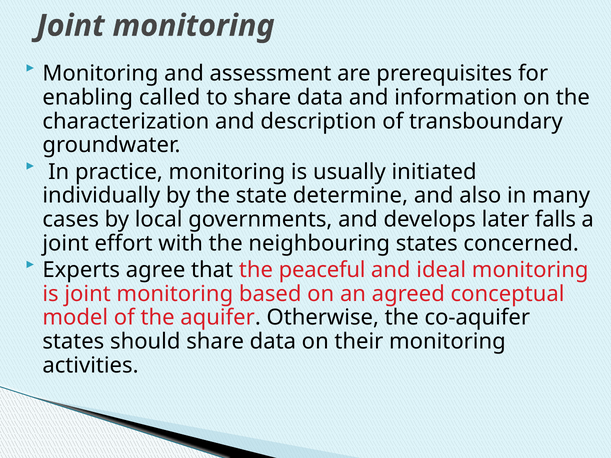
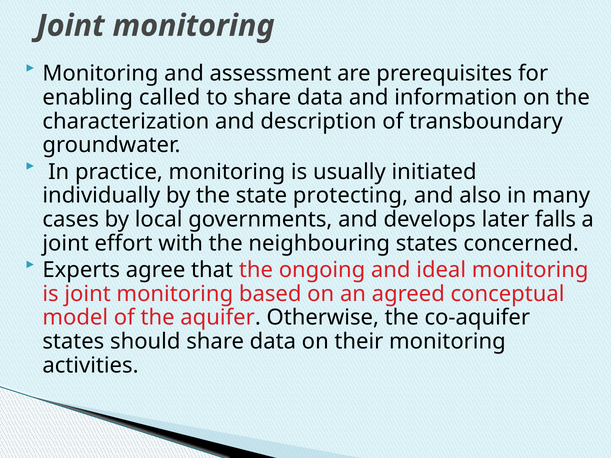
determine: determine -> protecting (350, 196)
peaceful: peaceful -> ongoing (322, 270)
